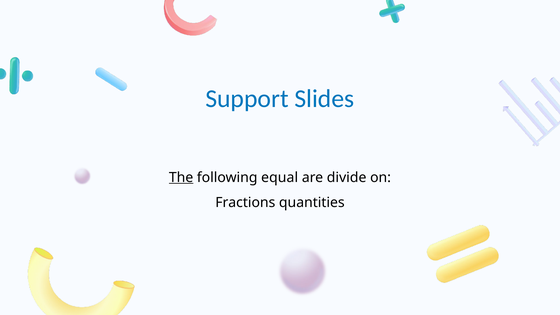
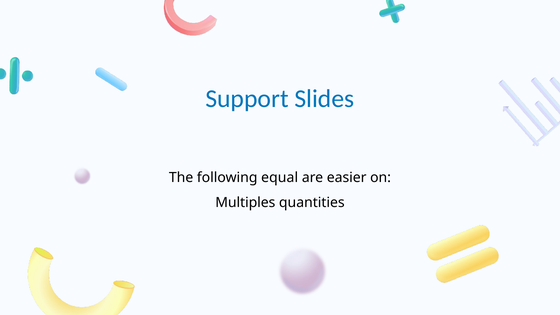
The underline: present -> none (181, 177)
divide: divide -> easier (347, 177)
Fractions: Fractions -> Multiples (245, 203)
